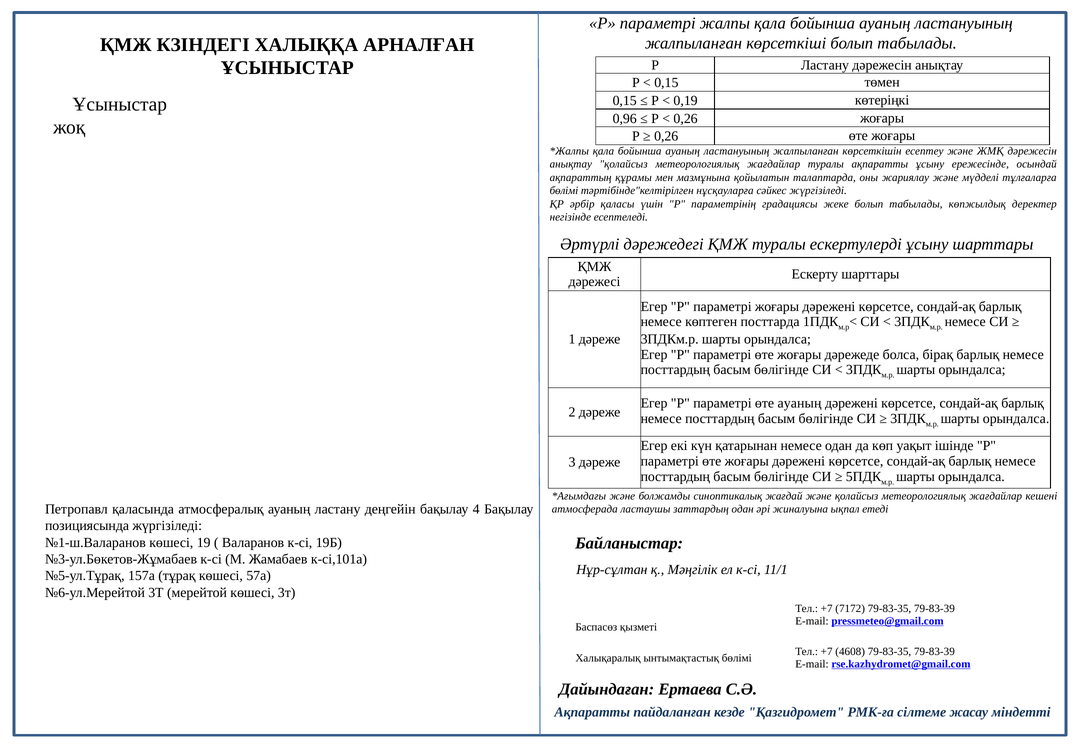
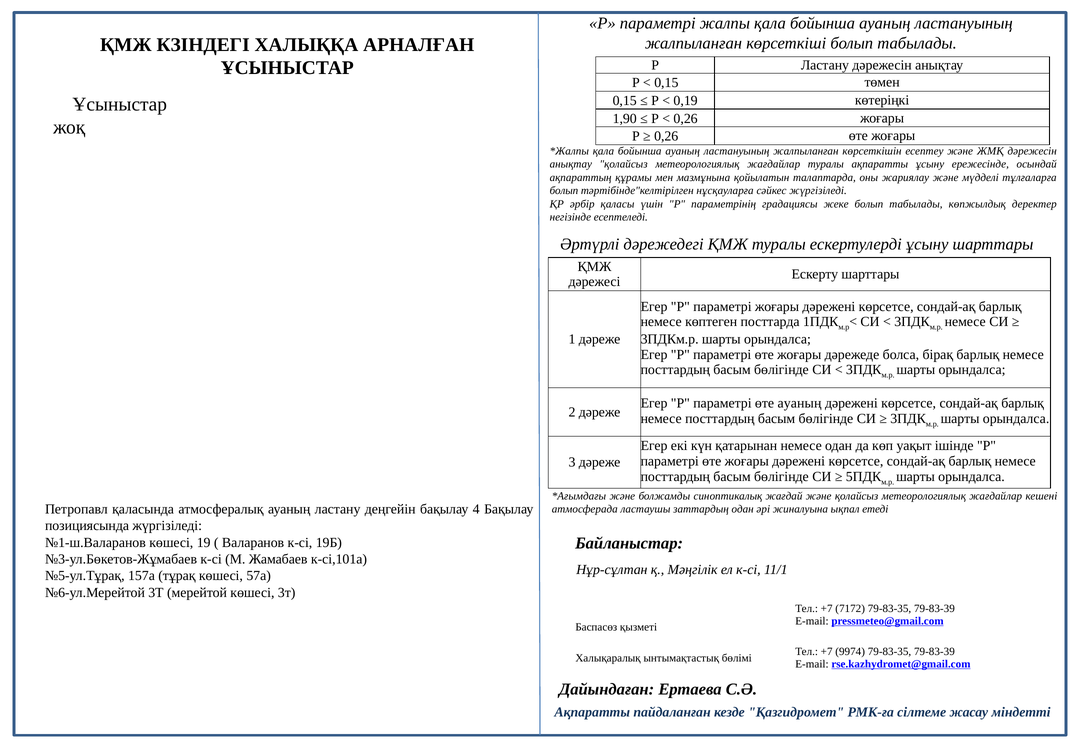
0,96: 0,96 -> 1,90 (625, 119)
бөлімі: бөлімі -> болып (564, 191)
4608: 4608 -> 9974 (850, 651)
